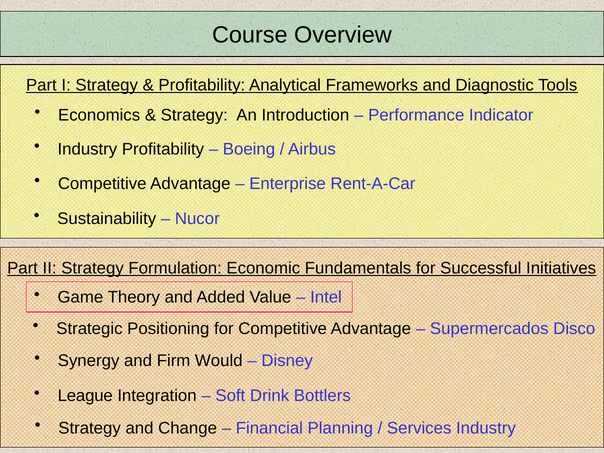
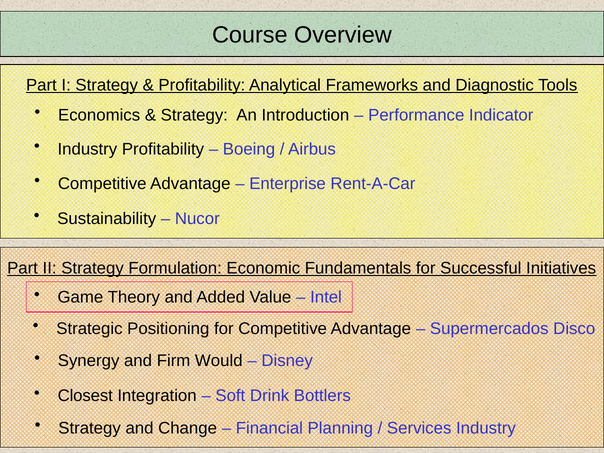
League: League -> Closest (85, 396)
